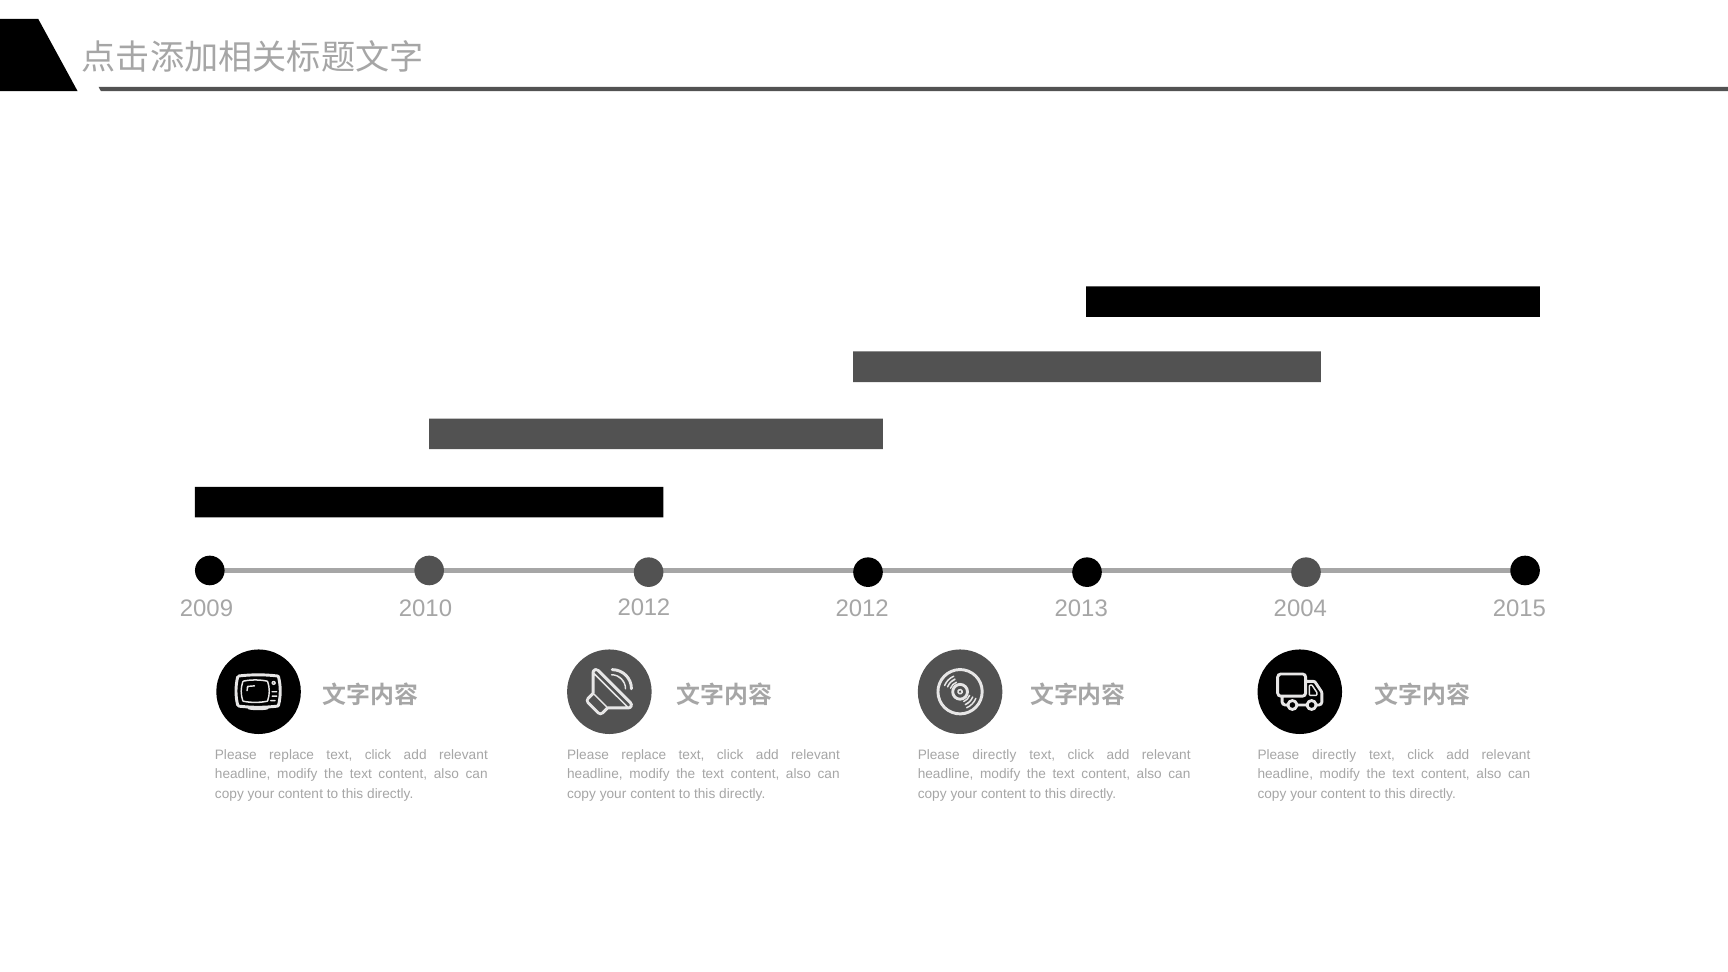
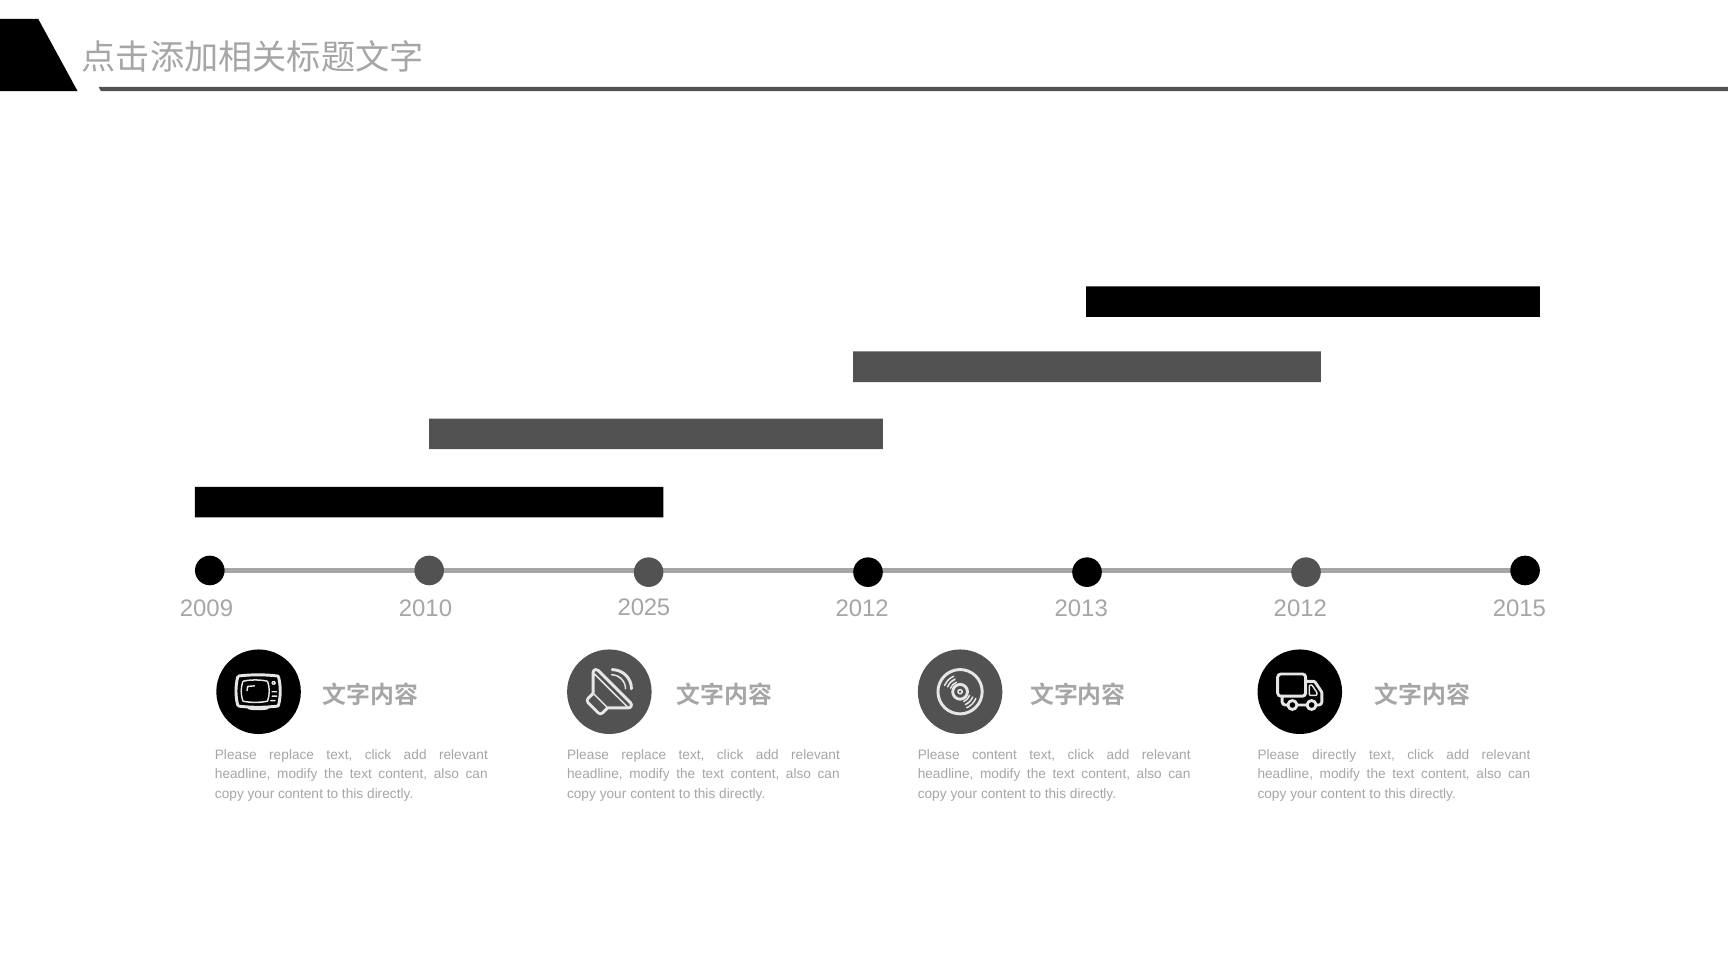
2012: 2012 -> 2025 (644, 608)
2004: 2004 -> 2012 (1300, 609)
directly: directly -> content (994, 755)
